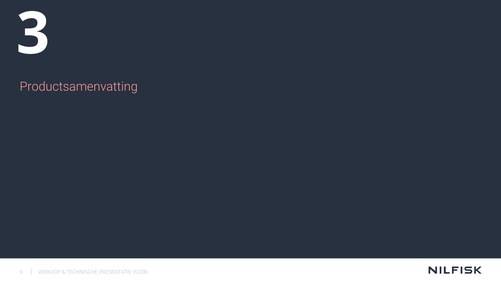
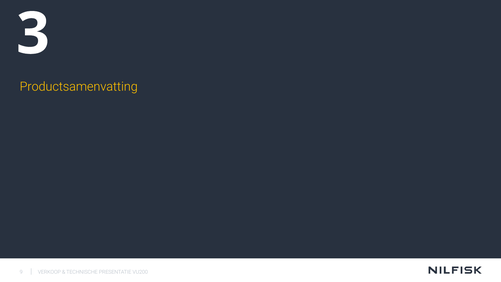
Productsamenvatting colour: pink -> yellow (79, 87)
